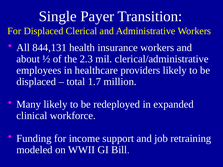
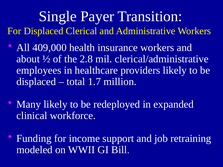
844,131: 844,131 -> 409,000 (50, 48)
2.3: 2.3 -> 2.8 (86, 59)
